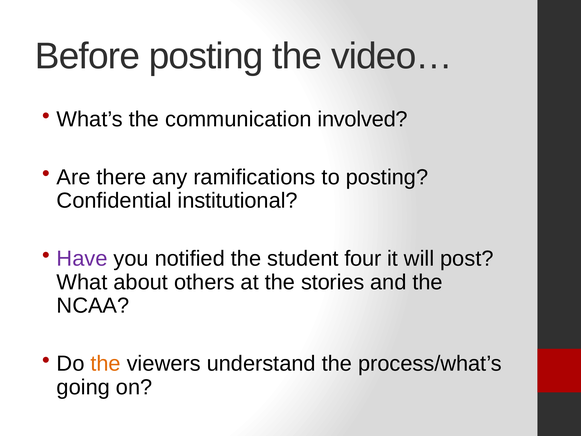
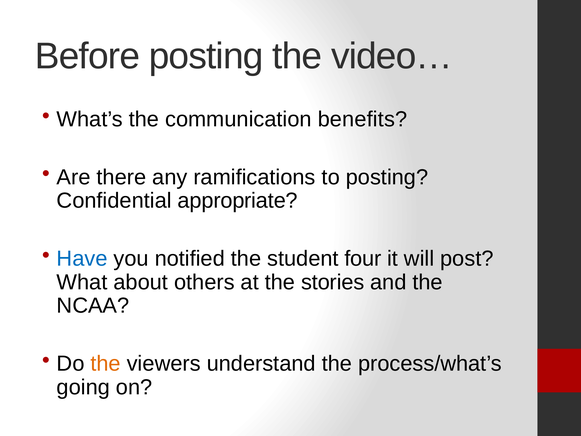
involved: involved -> benefits (362, 119)
institutional: institutional -> appropriate (238, 201)
Have colour: purple -> blue (82, 258)
